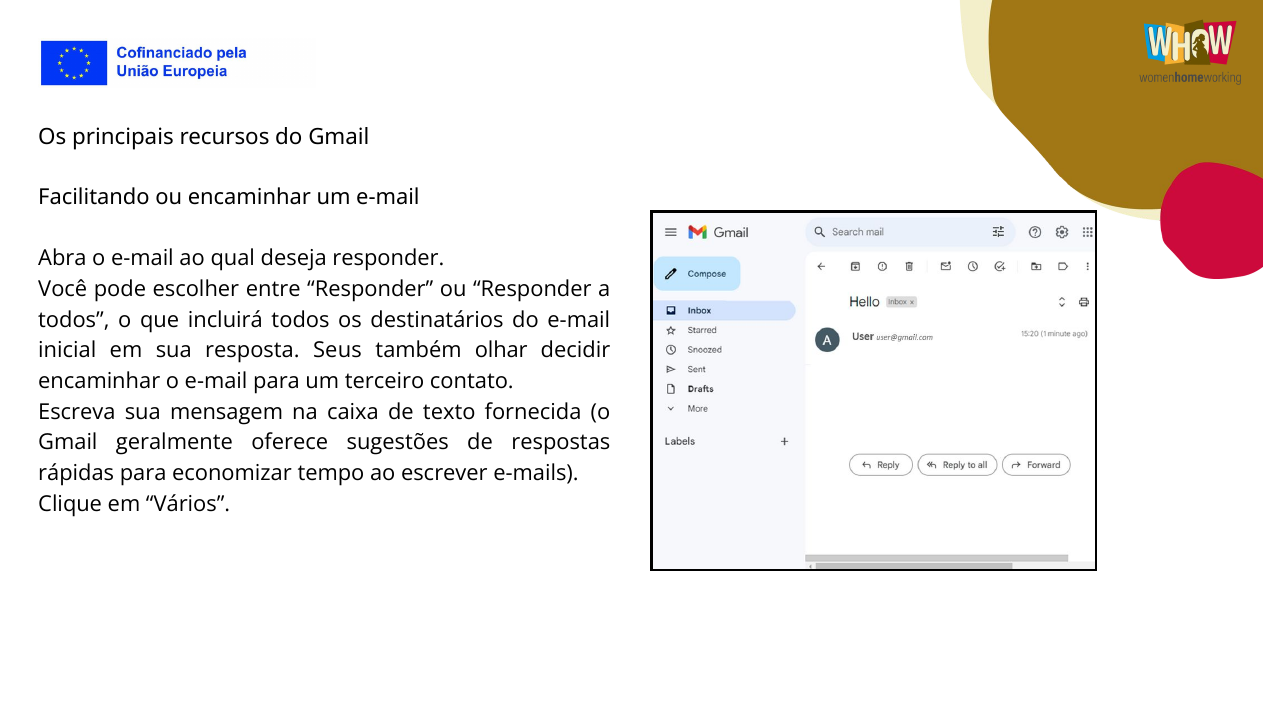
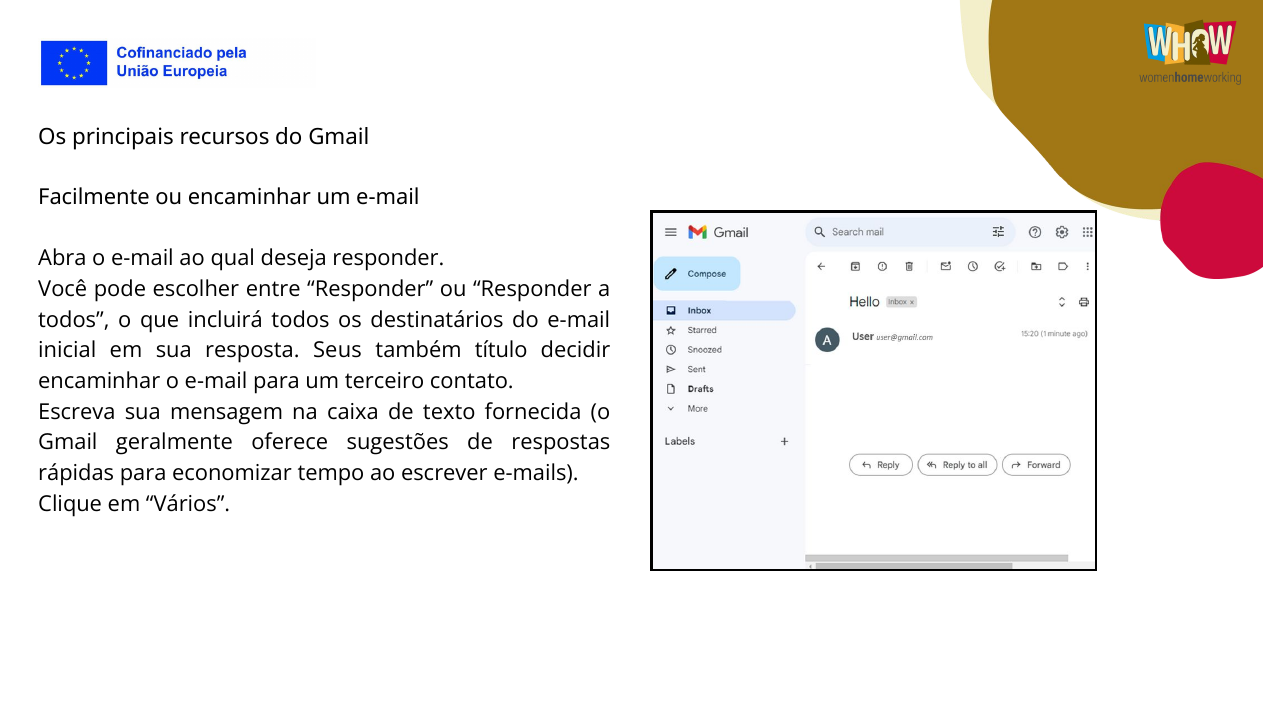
Facilitando: Facilitando -> Facilmente (94, 197)
olhar: olhar -> título (501, 351)
